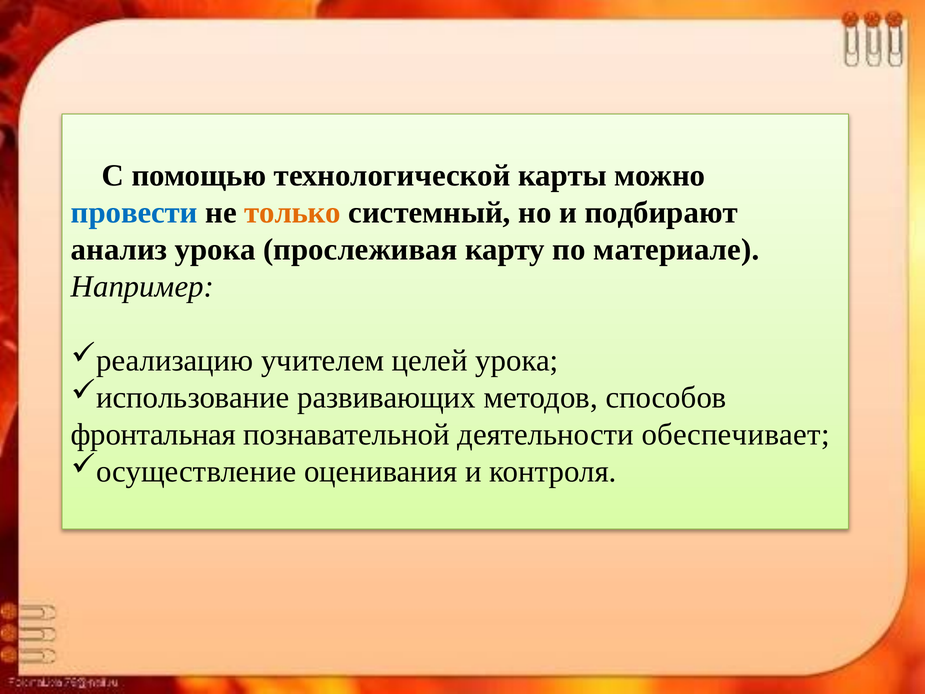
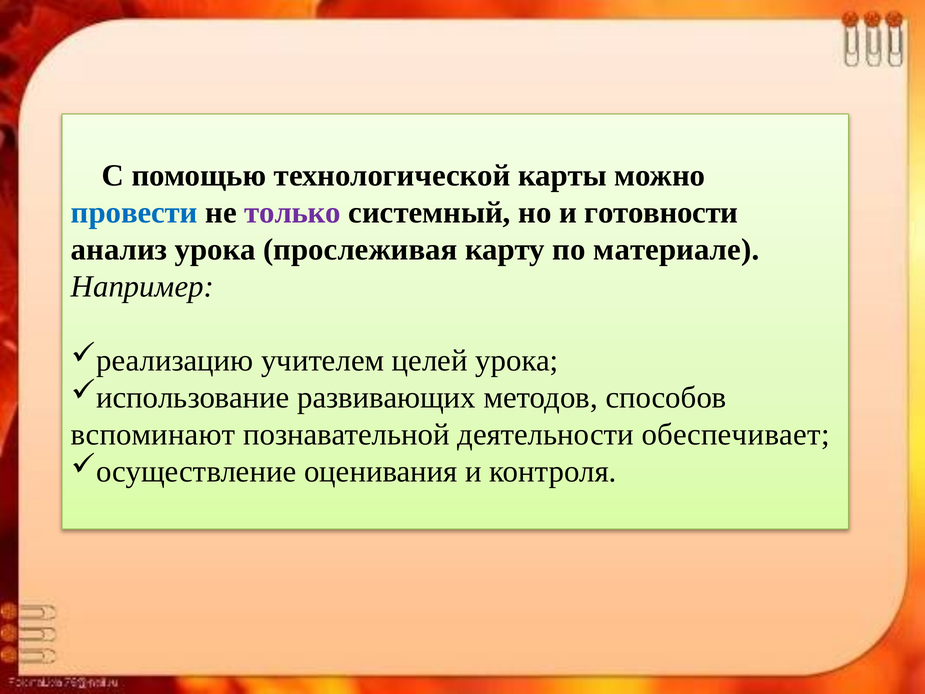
только colour: orange -> purple (293, 213)
подбирают: подбирают -> готовности (661, 213)
фронтальная: фронтальная -> вспоминают (153, 435)
